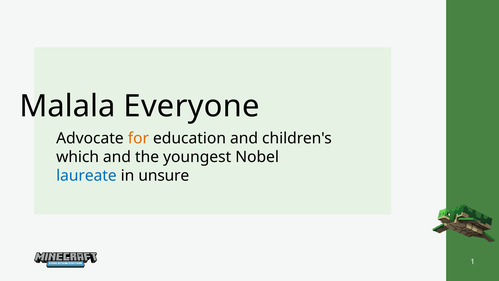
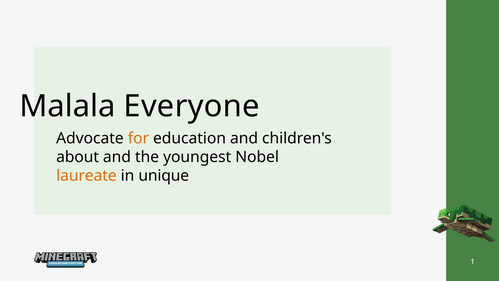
which: which -> about (78, 157)
laureate colour: blue -> orange (86, 175)
unsure: unsure -> unique (164, 175)
